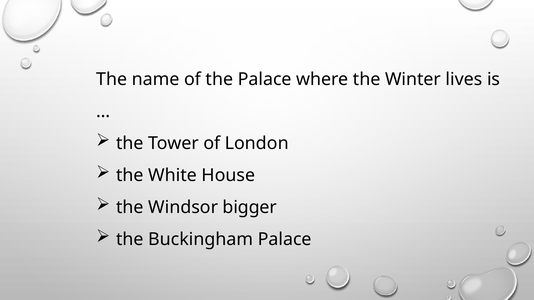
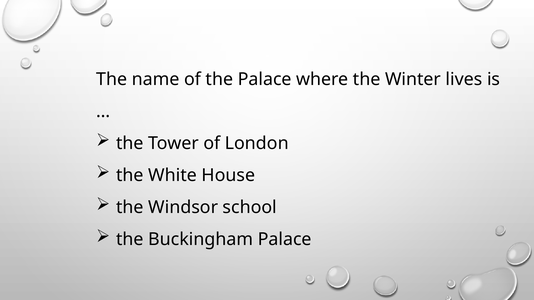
bigger: bigger -> school (250, 207)
